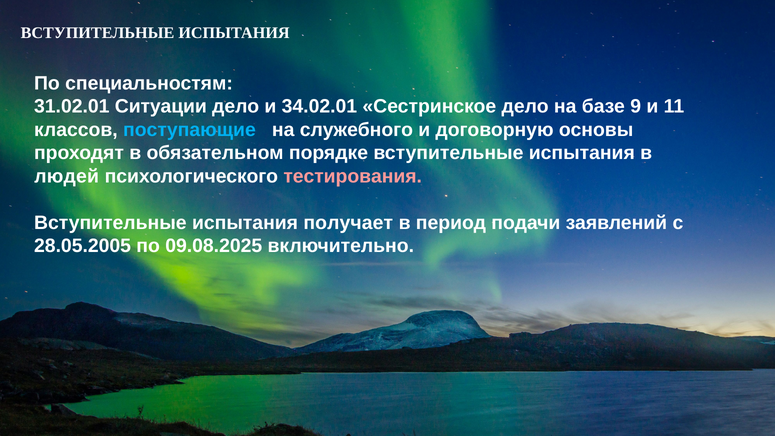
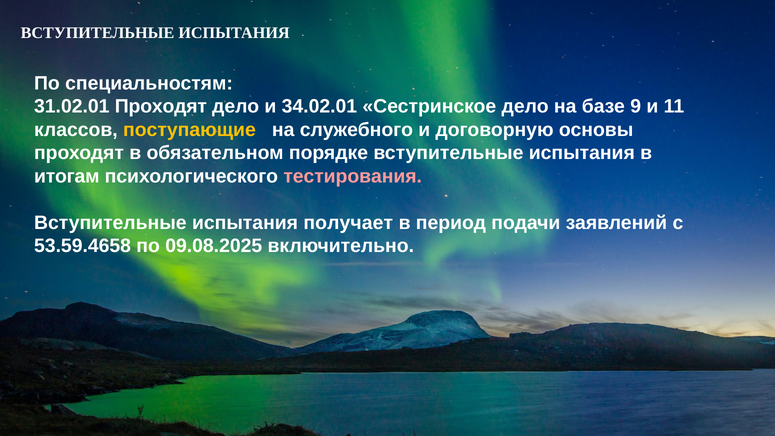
31.02.01 Ситуации: Ситуации -> Проходят (161, 106)
поступающие colour: light blue -> yellow (189, 130)
людей: людей -> итогам (67, 176)
28.05.2005: 28.05.2005 -> 53.59.4658 (83, 246)
